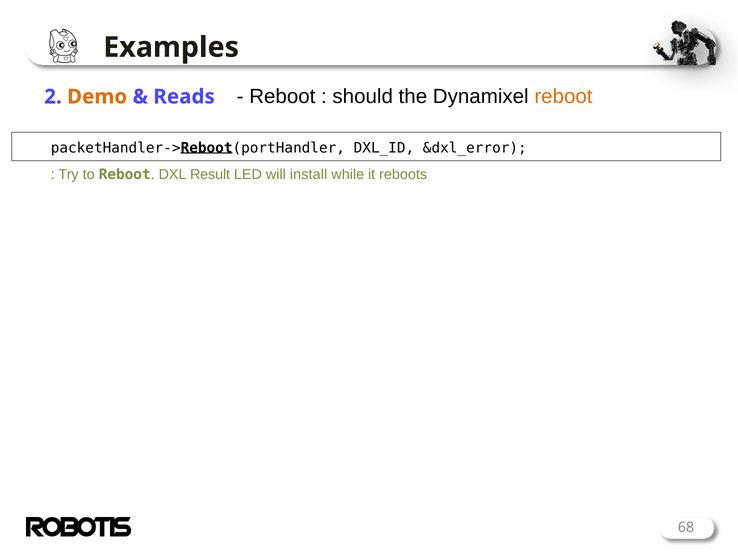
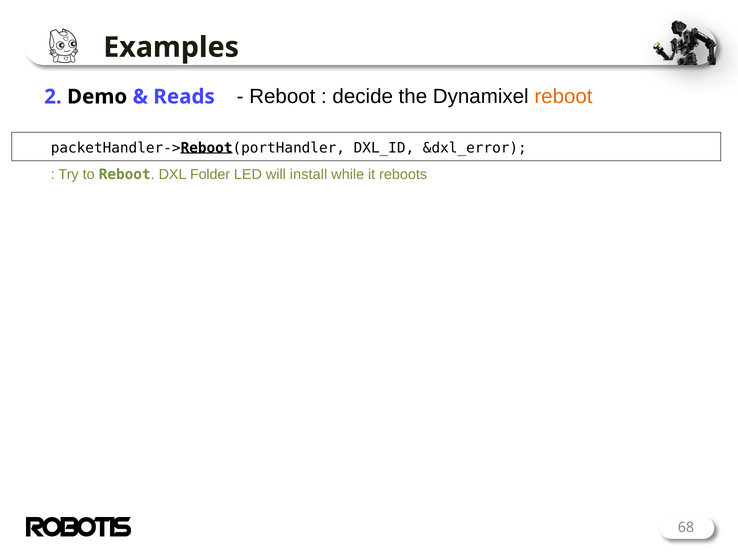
should: should -> decide (363, 96)
Demo colour: orange -> black (97, 97)
Result: Result -> Folder (210, 174)
